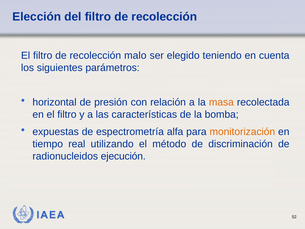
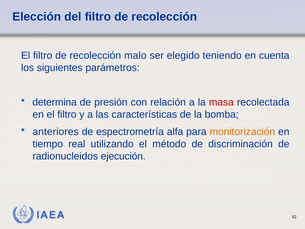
horizontal: horizontal -> determina (55, 102)
masa colour: orange -> red (221, 102)
expuestas: expuestas -> anteriores (56, 132)
